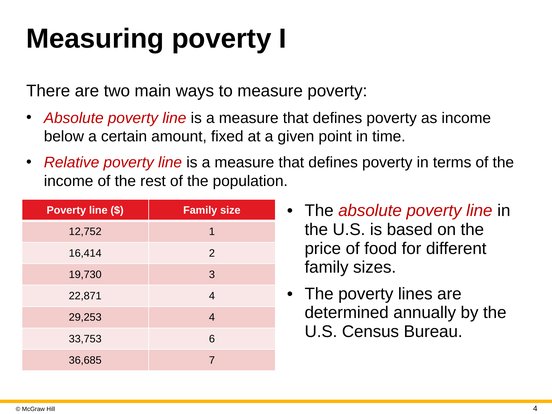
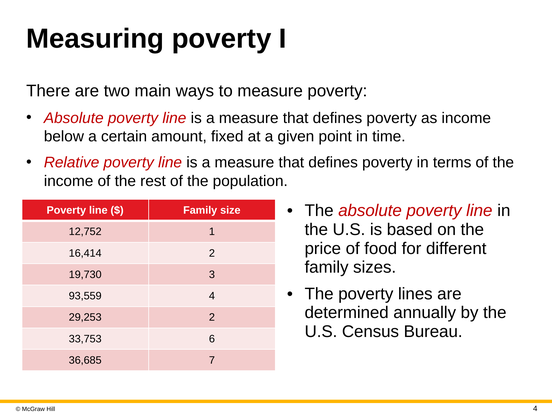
22,871: 22,871 -> 93,559 (85, 296)
29,253 4: 4 -> 2 (212, 317)
